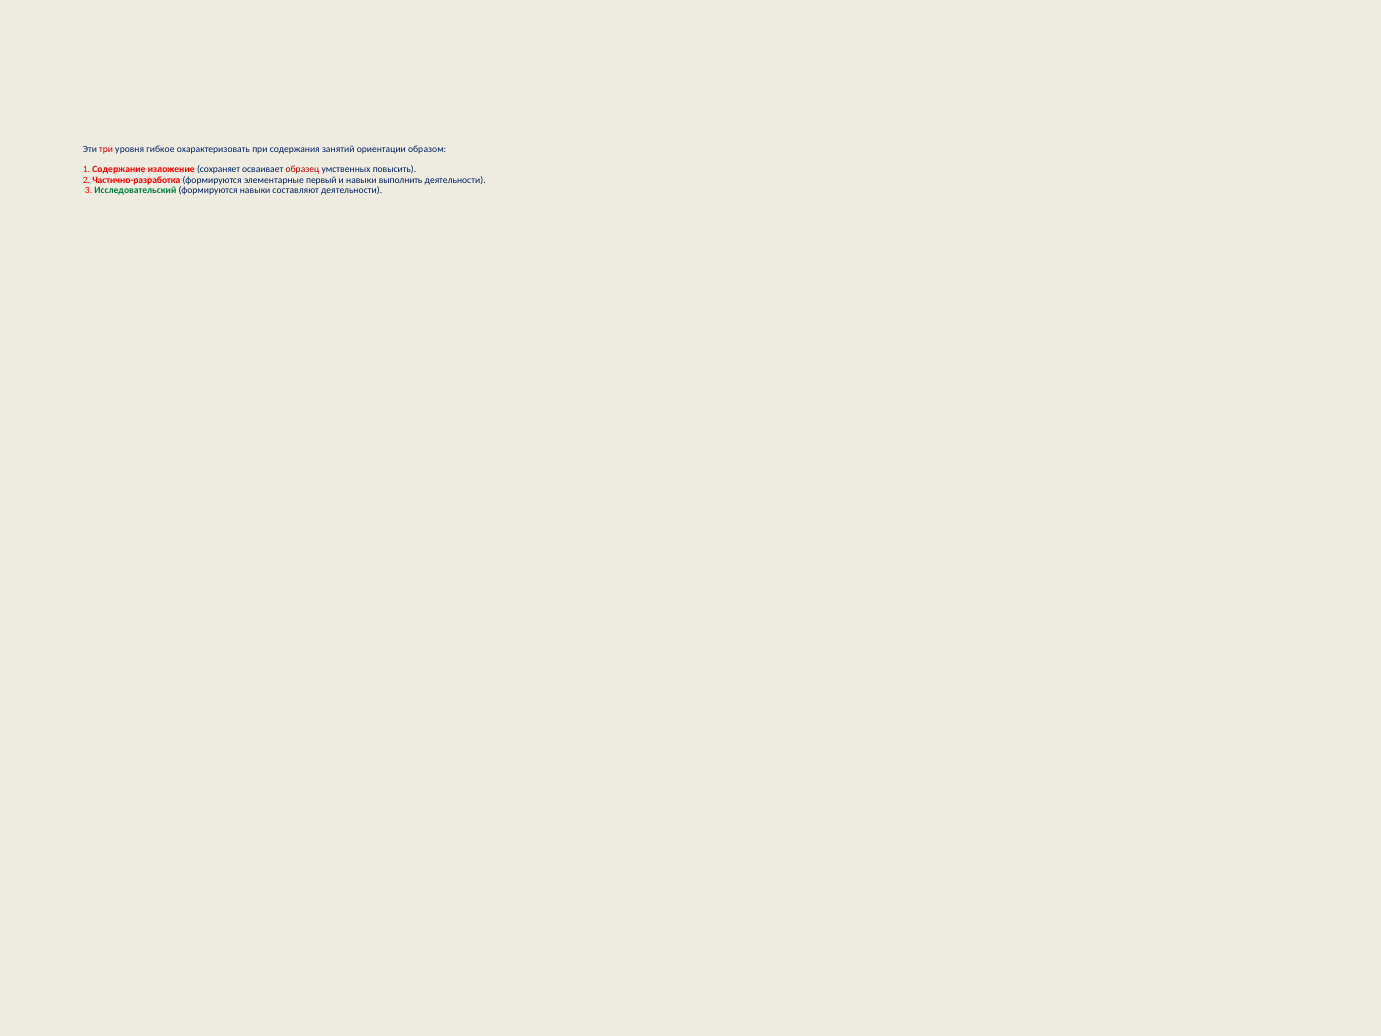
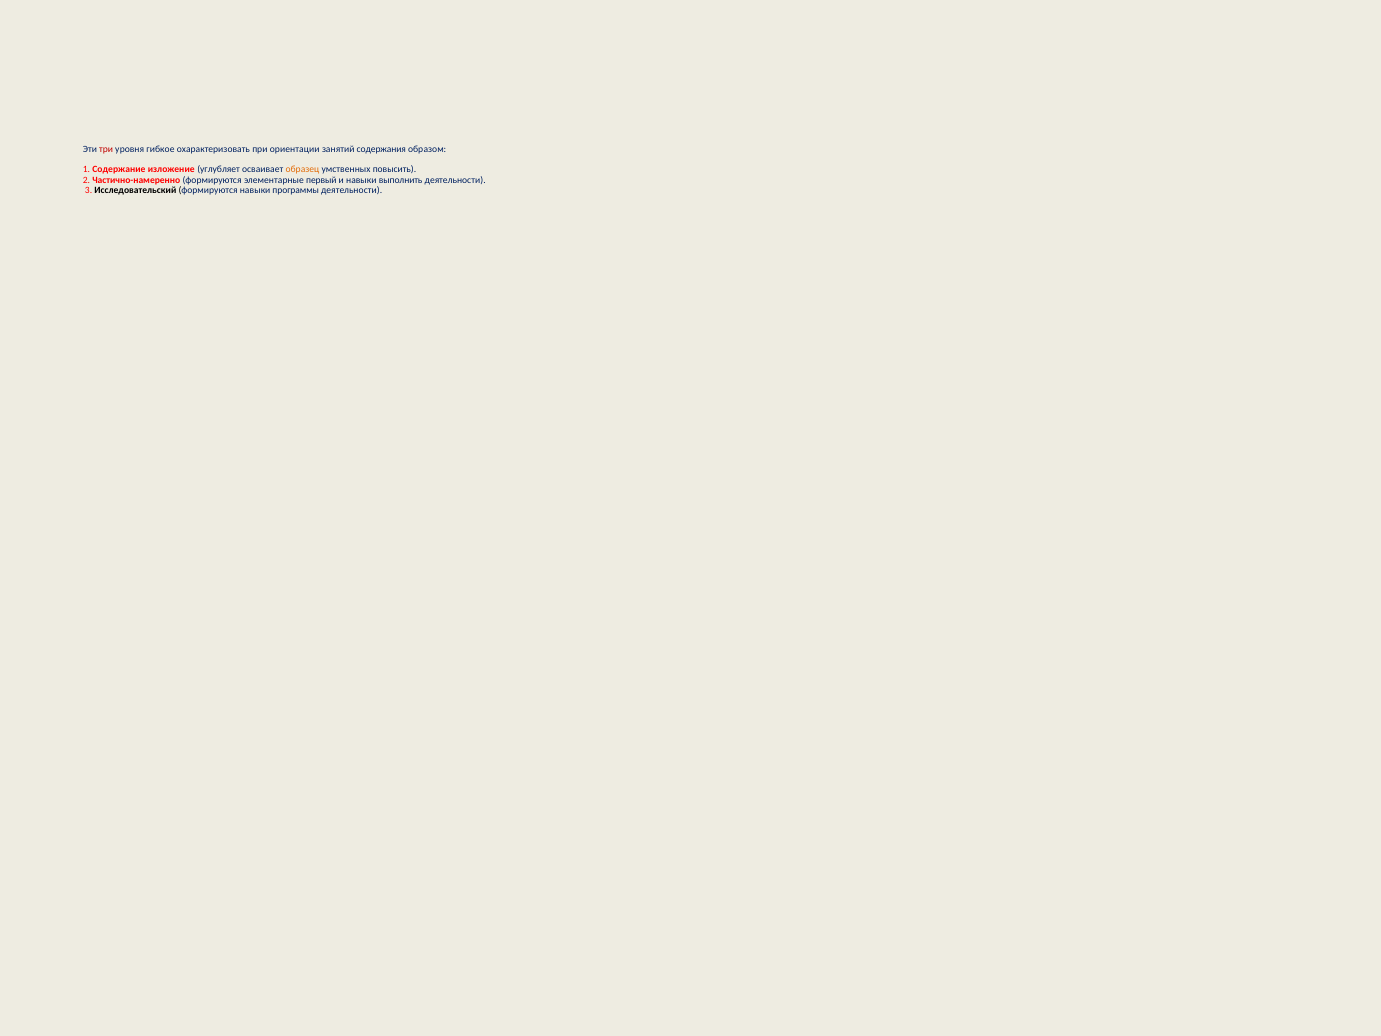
содержания: содержания -> ориентации (295, 149)
ориентации: ориентации -> содержания (381, 149)
сохраняет: сохраняет -> углубляет (219, 170)
образец colour: red -> orange (302, 170)
Частично-разработка: Частично-разработка -> Частично-намеренно (136, 180)
Исследовательский colour: green -> black (135, 190)
составляют: составляют -> программы (296, 190)
